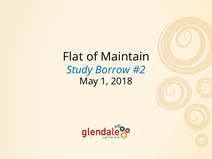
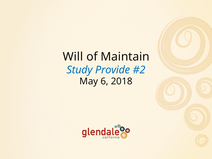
Flat: Flat -> Will (73, 57)
Borrow: Borrow -> Provide (113, 70)
1: 1 -> 6 (105, 81)
